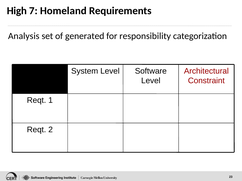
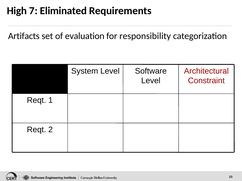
Homeland: Homeland -> Eliminated (63, 11)
Analysis: Analysis -> Artifacts (24, 36)
generated: generated -> evaluation (85, 36)
